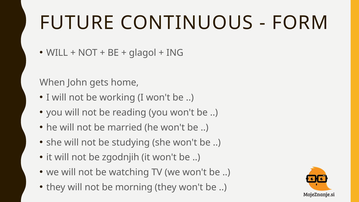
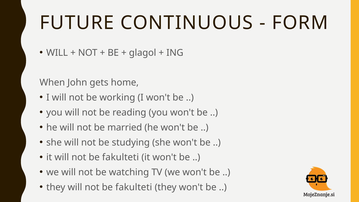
zgodnjih: zgodnjih -> fakulteti (121, 157)
morning: morning -> fakulteti (134, 187)
